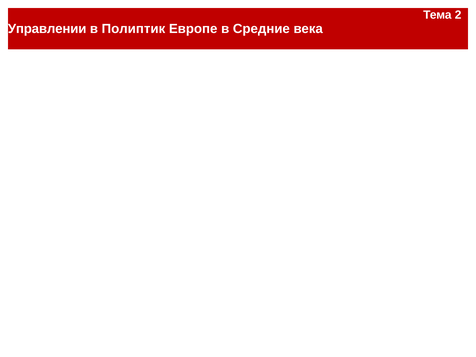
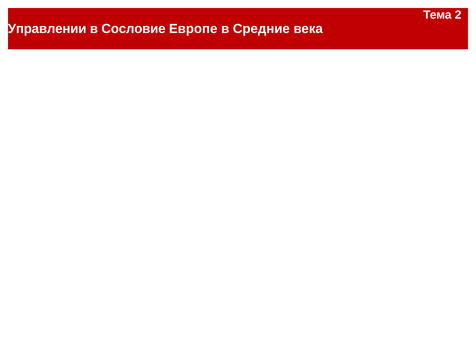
Полиптик: Полиптик -> Сословие (134, 29)
